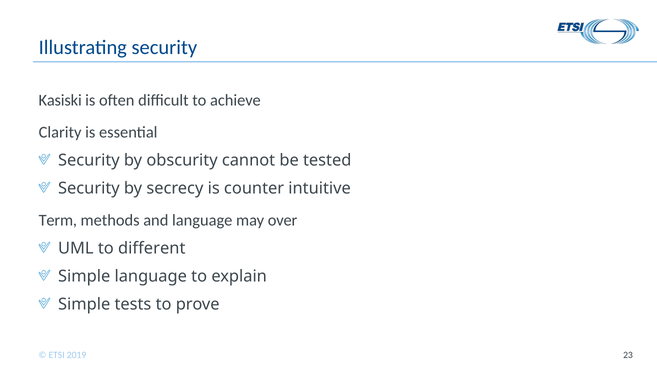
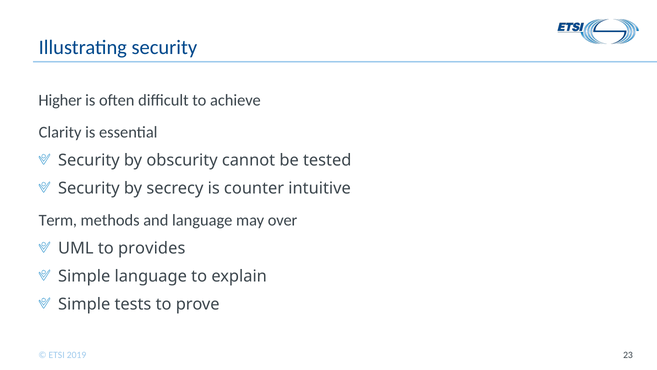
Kasiski: Kasiski -> Higher (60, 100)
different: different -> provides (152, 248)
